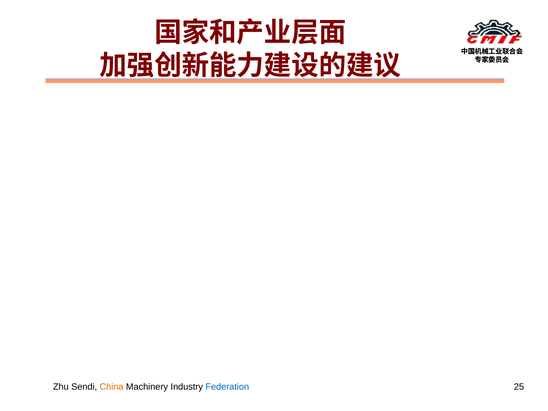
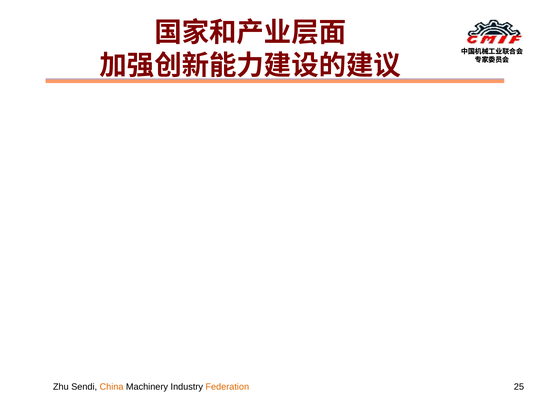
Federation colour: blue -> orange (227, 387)
